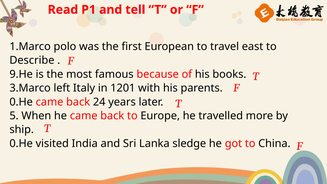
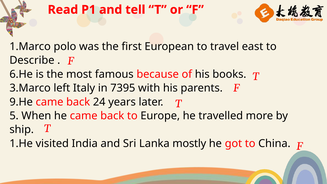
9.He: 9.He -> 6.He (21, 74)
1201: 1201 -> 7395 (123, 88)
0.He: 0.He -> 9.He (21, 102)
0.He: 0.He -> 1.He (21, 143)
sledge: sledge -> mostly (189, 143)
